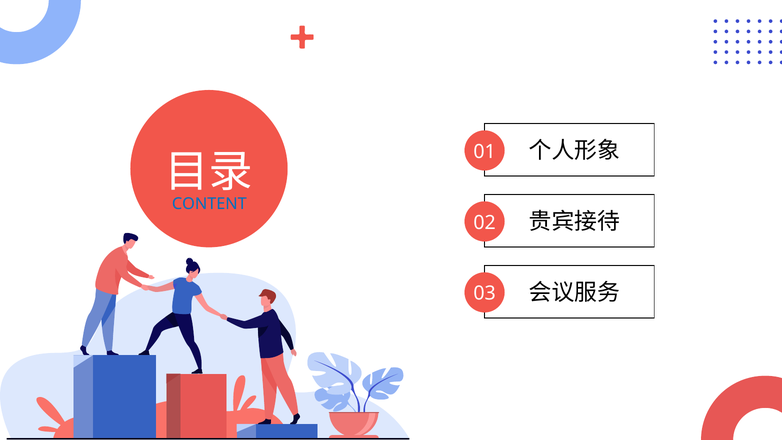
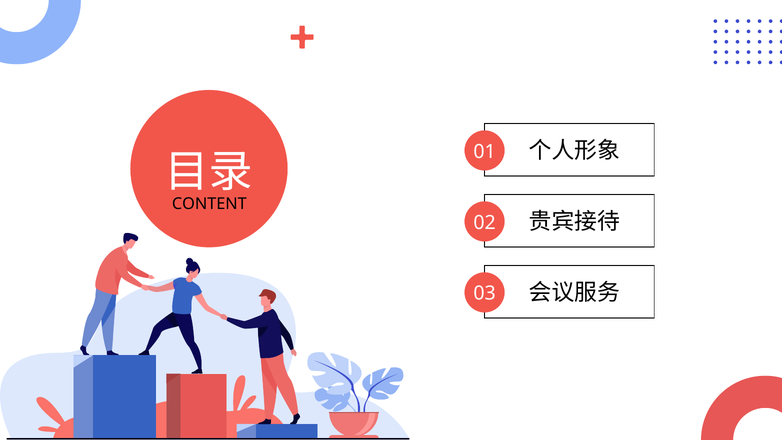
CONTENT colour: blue -> black (209, 204)
